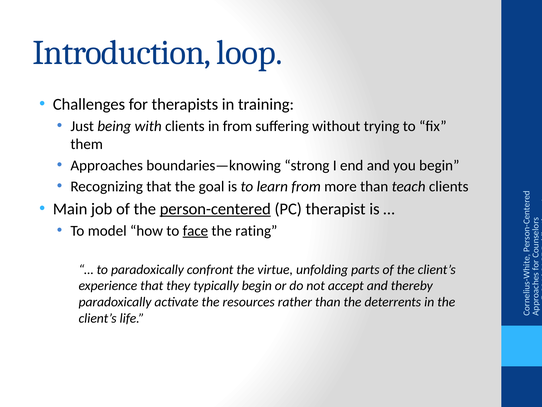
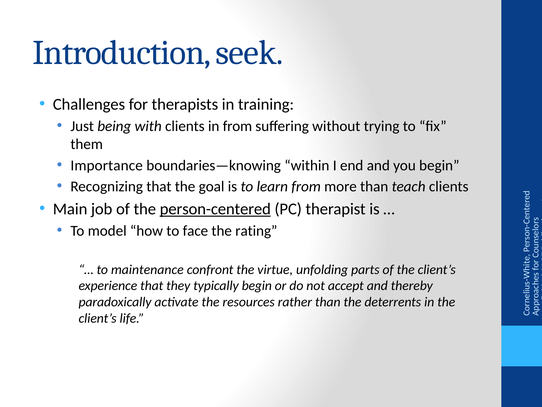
loop: loop -> seek (249, 53)
Approaches: Approaches -> Importance (107, 165)
strong: strong -> within (307, 165)
face underline: present -> none (195, 230)
to paradoxically: paradoxically -> maintenance (147, 269)
